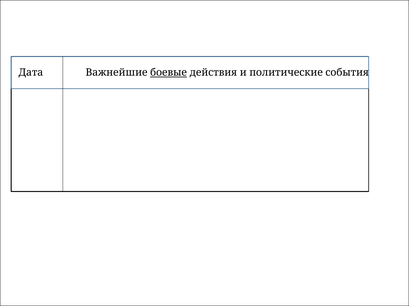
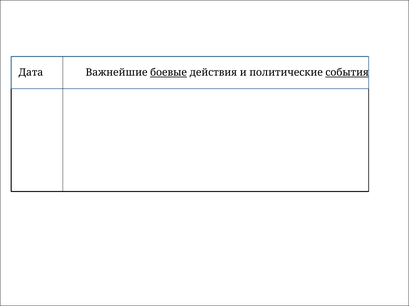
события underline: none -> present (347, 73)
